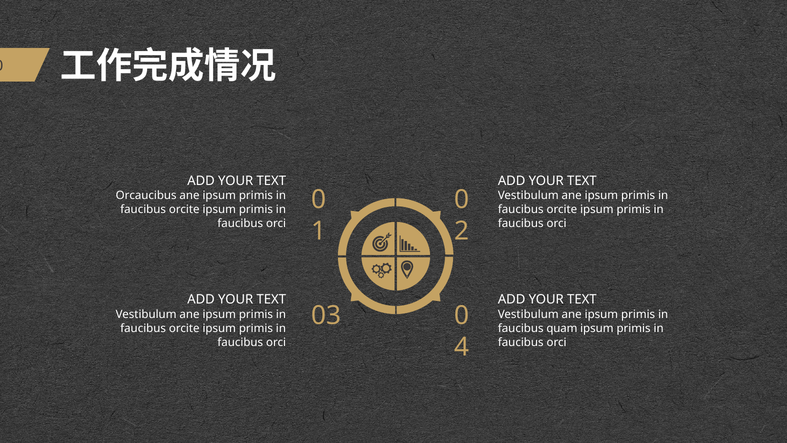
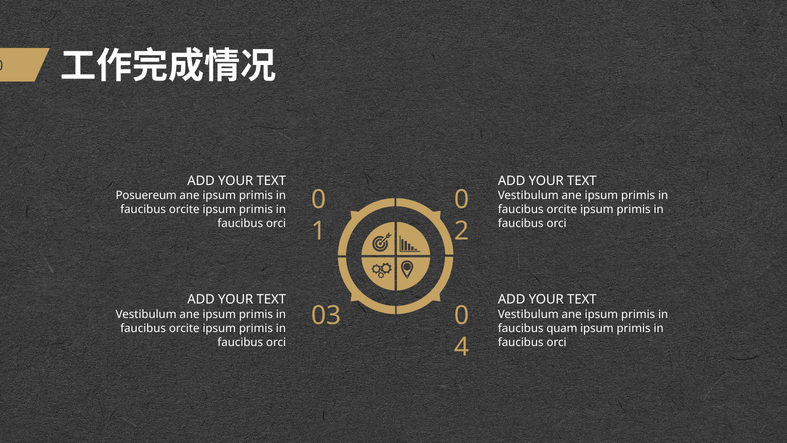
Orcaucibus: Orcaucibus -> Posuereum (146, 196)
